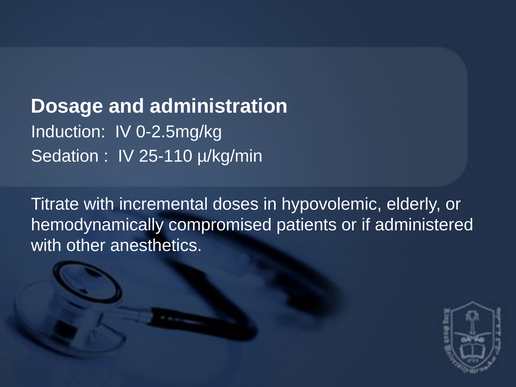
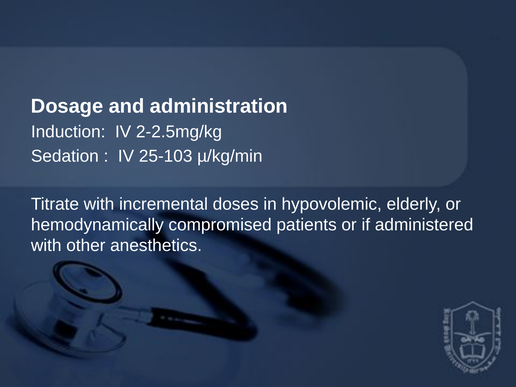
0-2.5mg/kg: 0-2.5mg/kg -> 2-2.5mg/kg (179, 132)
25-110: 25-110 -> 25-103 (166, 156)
